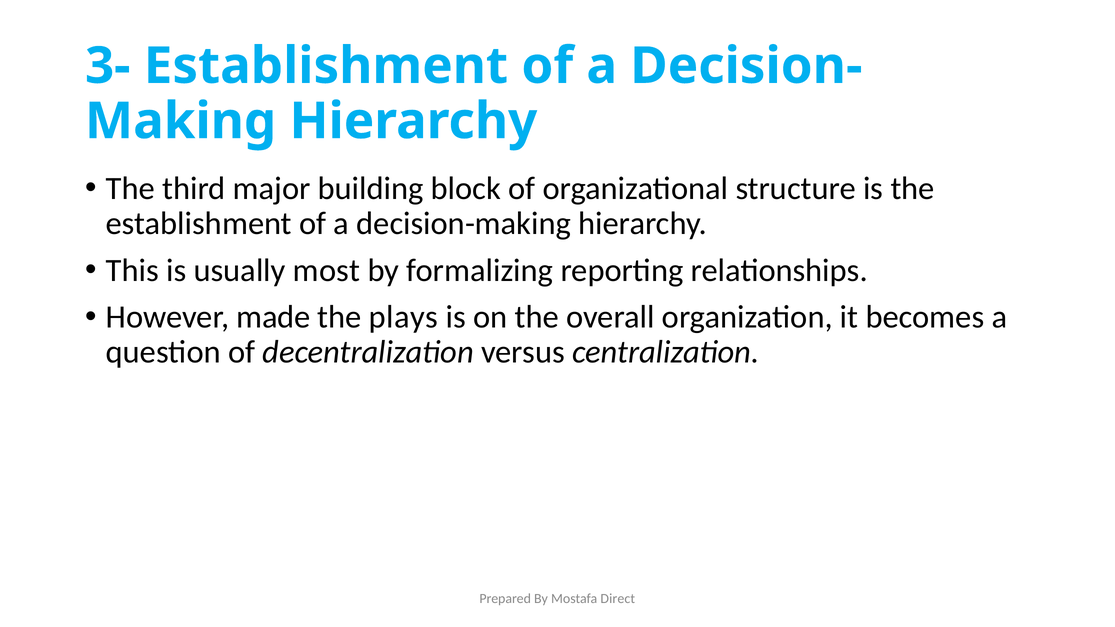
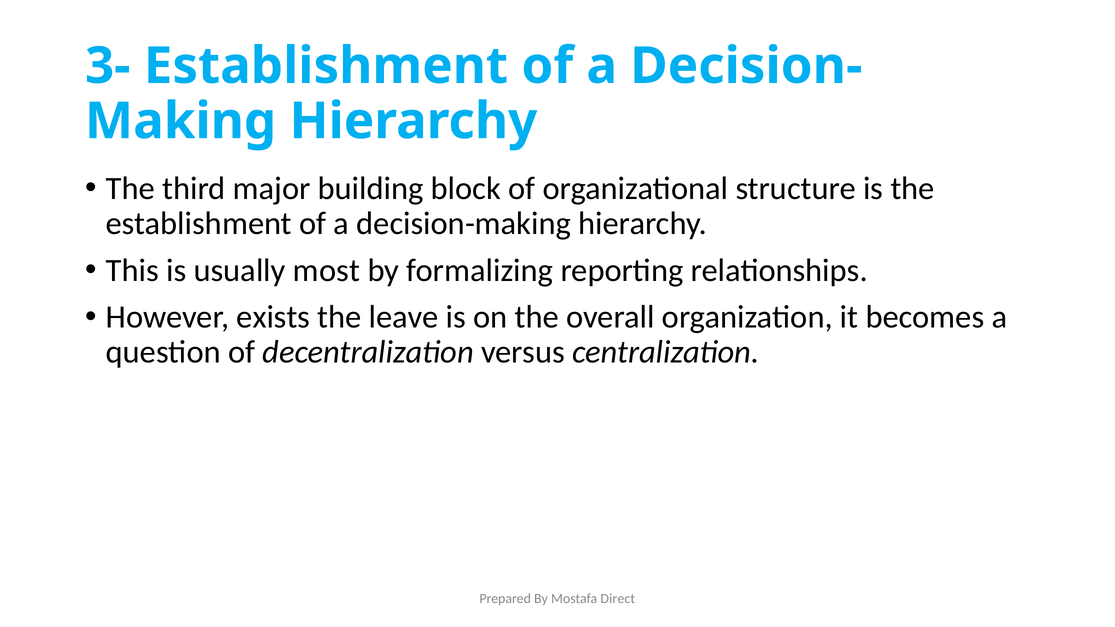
made: made -> exists (273, 317)
plays: plays -> leave (404, 317)
